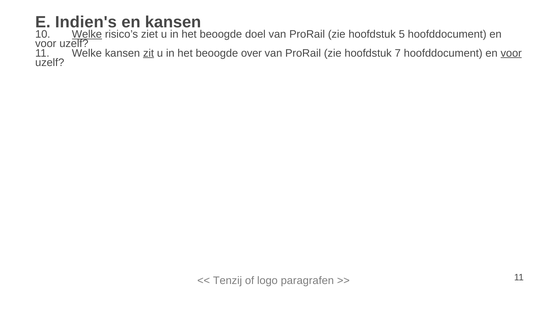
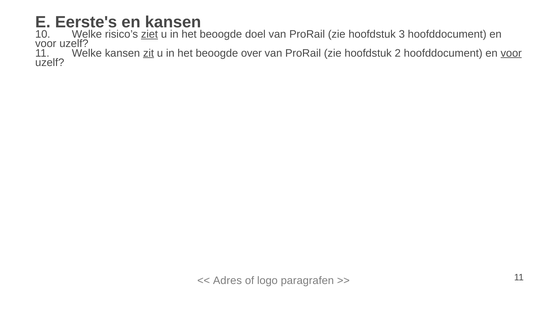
Indien's: Indien's -> Eerste's (86, 22)
Welke underline: present -> none (87, 34)
ziet underline: none -> present (149, 34)
5: 5 -> 3 (402, 34)
7: 7 -> 2 (398, 53)
Tenzij: Tenzij -> Adres (227, 281)
